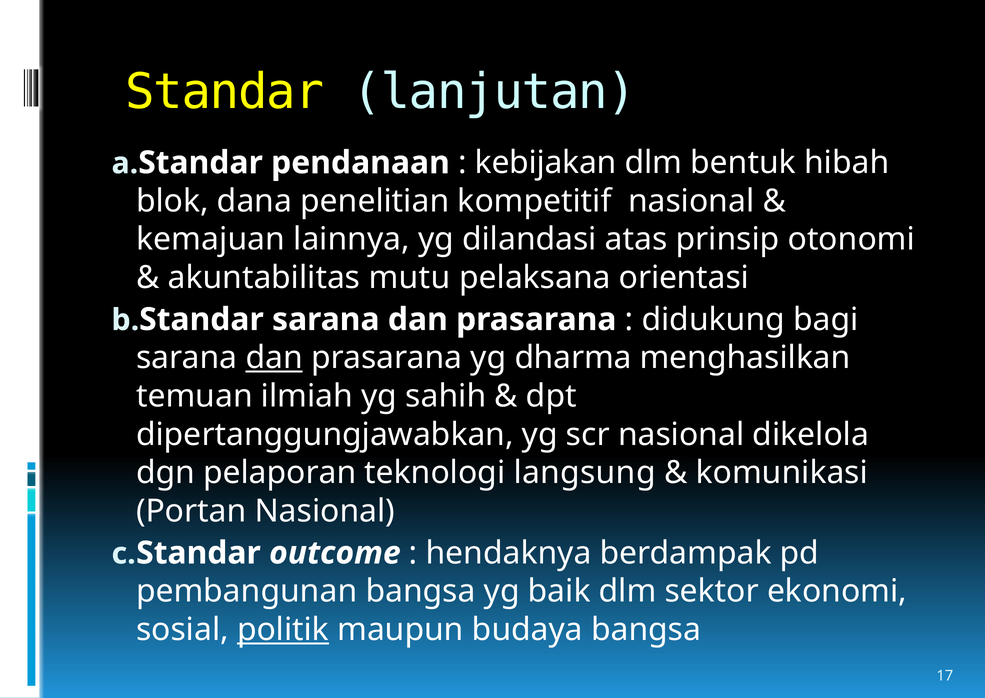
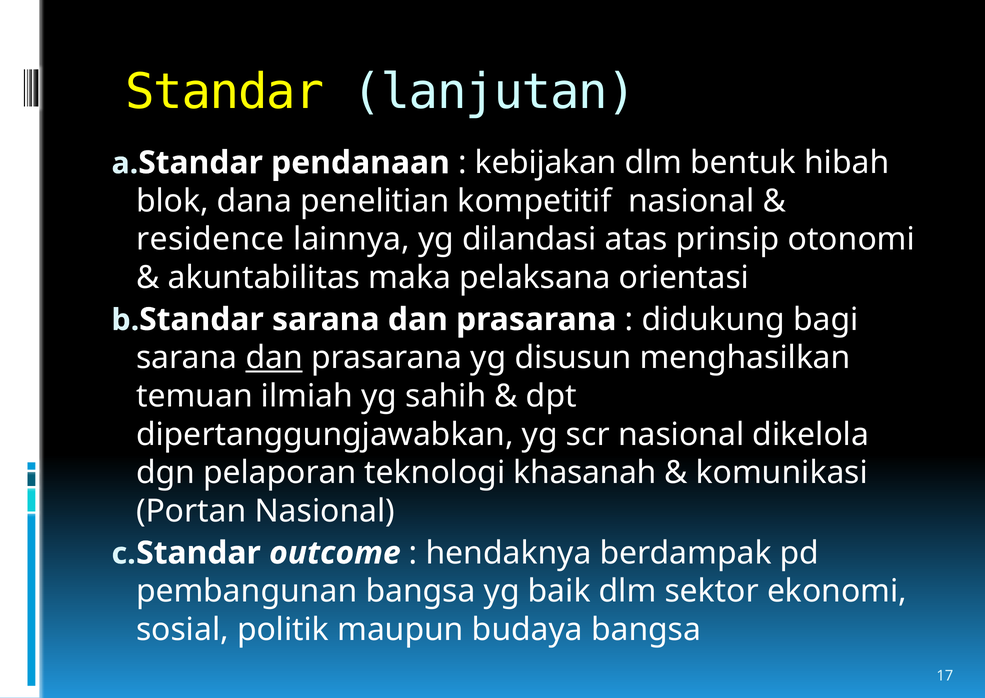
kemajuan: kemajuan -> residence (210, 239)
mutu: mutu -> maka (410, 278)
dharma: dharma -> disusun (573, 358)
langsung: langsung -> khasanah (585, 473)
politik underline: present -> none (283, 629)
